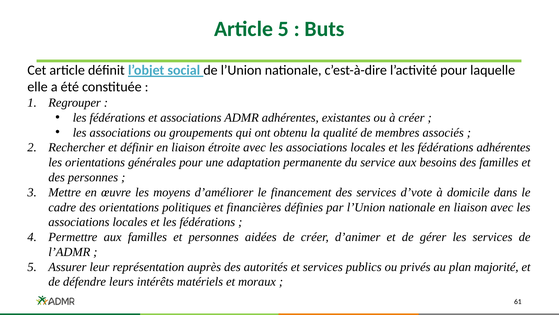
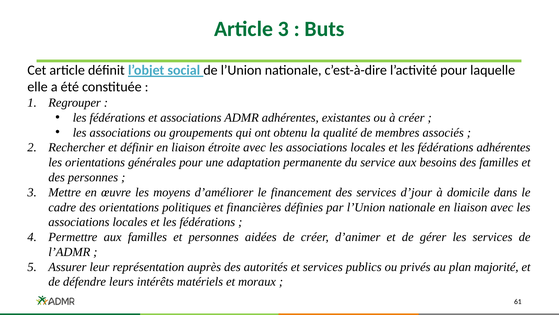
Article 5: 5 -> 3 (283, 29)
d’vote: d’vote -> d’jour (416, 192)
